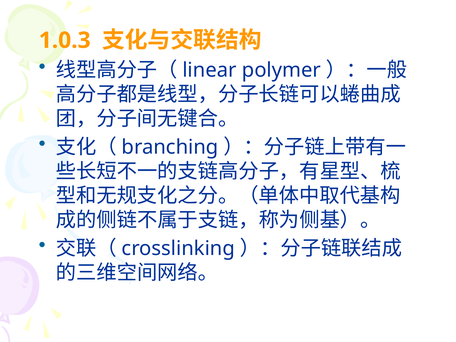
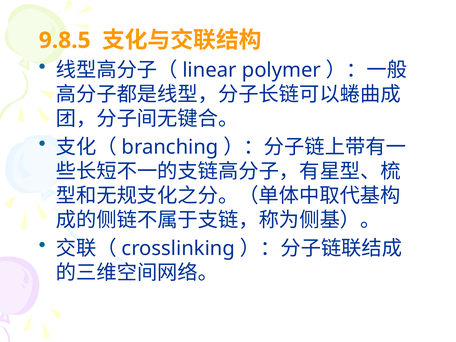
1.0.3: 1.0.3 -> 9.8.5 (65, 40)
